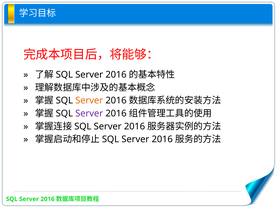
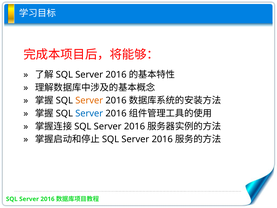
Server colour: purple -> blue (89, 113)
